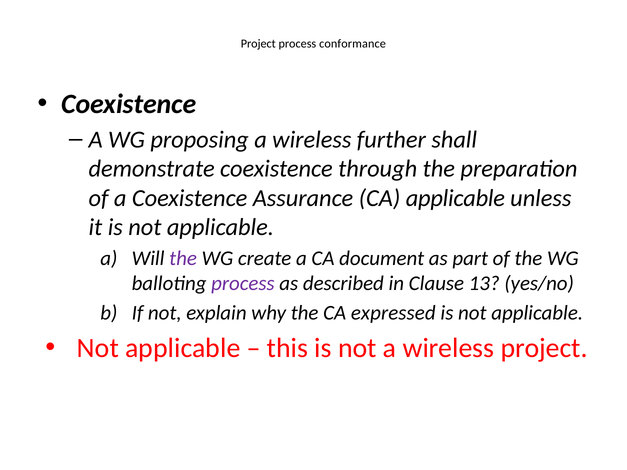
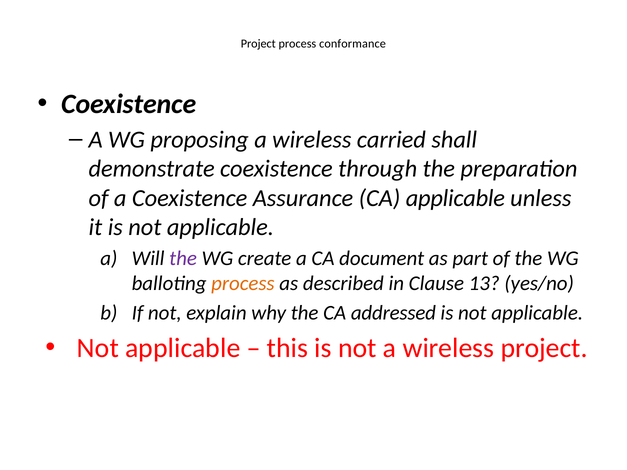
further: further -> carried (391, 140)
process colour: purple -> orange (243, 284)
expressed: expressed -> addressed (393, 313)
